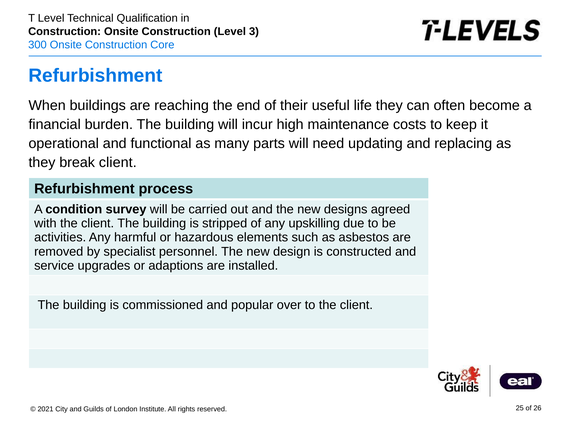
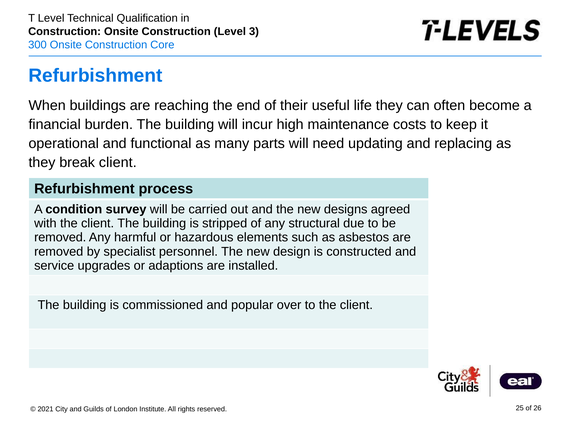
upskilling: upskilling -> structural (314, 224)
activities: activities -> removed (60, 238)
